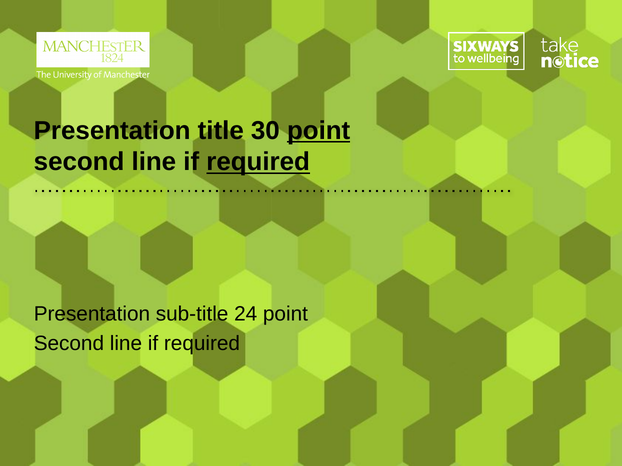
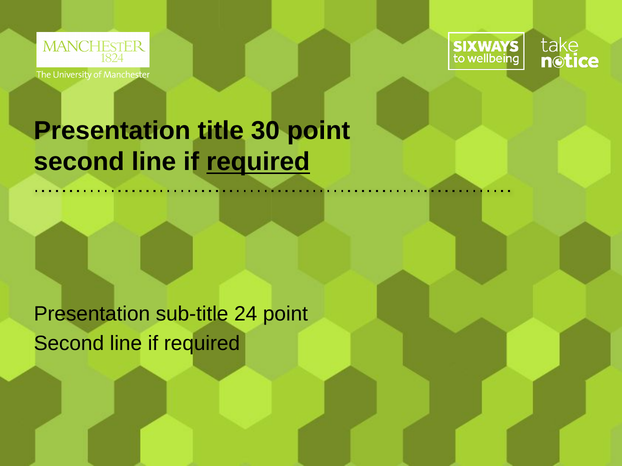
point underline: present -> none (319, 131)
